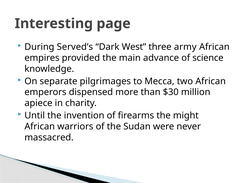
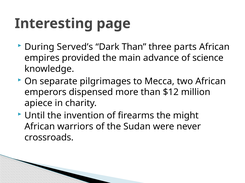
Dark West: West -> Than (134, 47)
army: army -> parts (185, 47)
$30: $30 -> $12 (171, 93)
massacred: massacred -> crossroads (49, 138)
